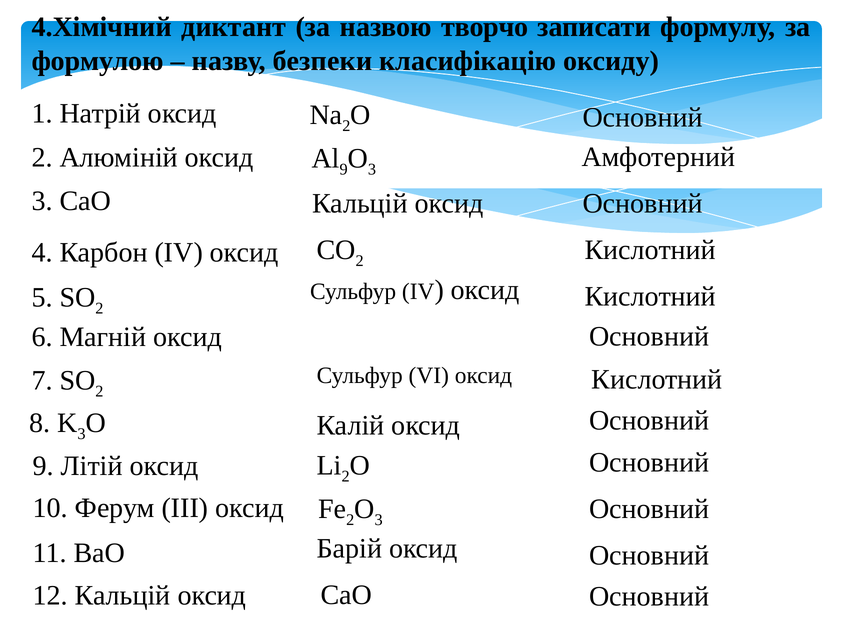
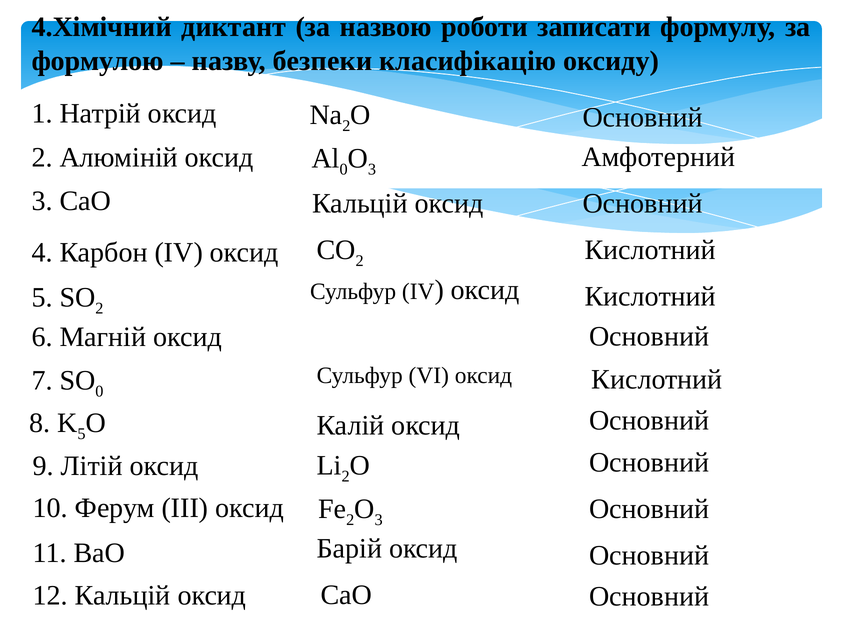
творчо: творчо -> роботи (485, 27)
9: 9 -> 0 (344, 169)
2: 2 -> 0 (99, 391)
3: 3 -> 5 (82, 434)
